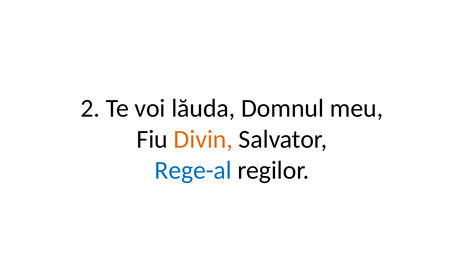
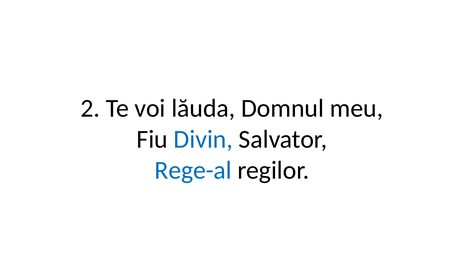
Divin colour: orange -> blue (203, 139)
